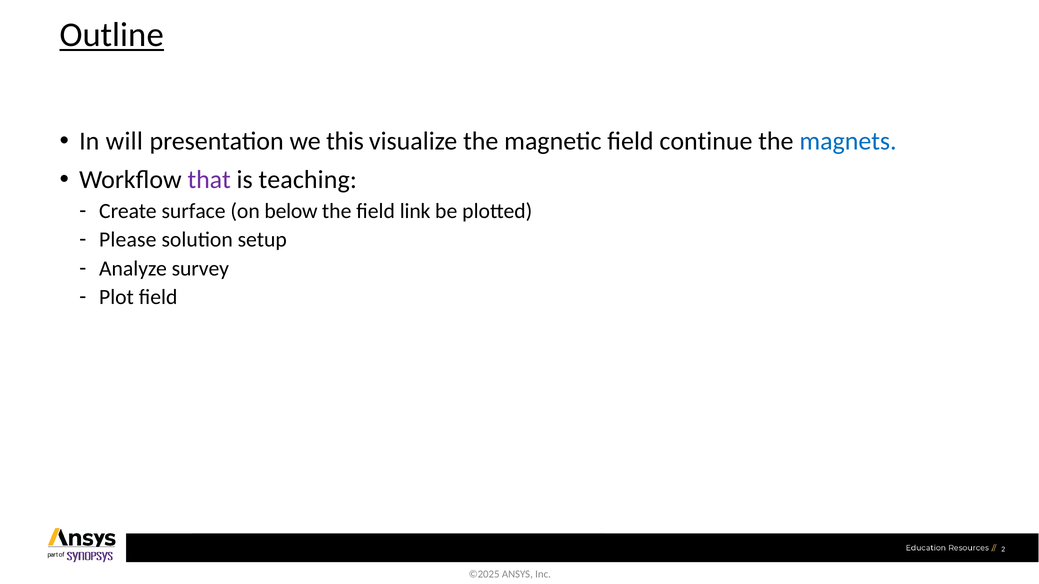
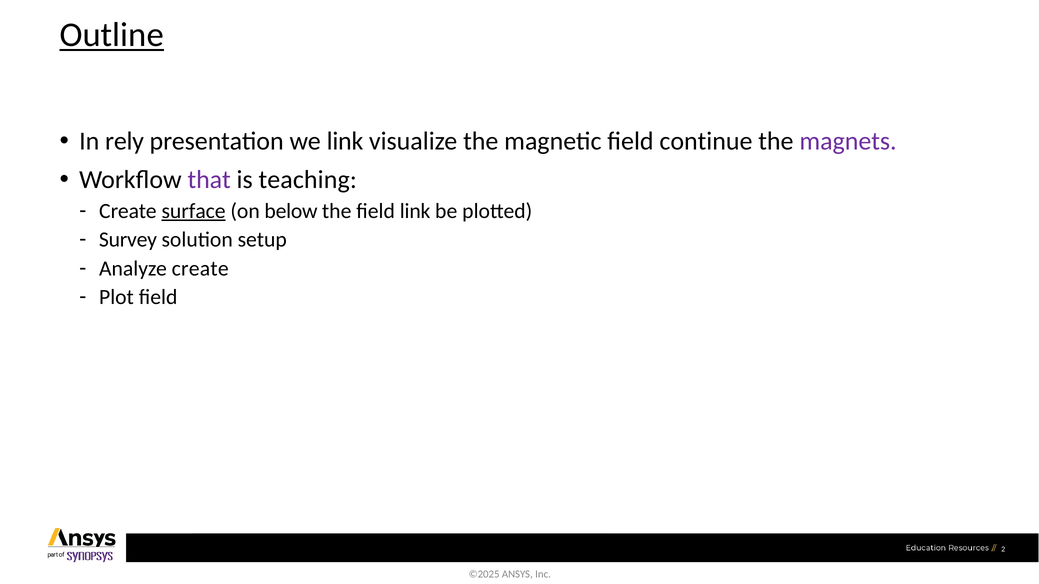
will: will -> rely (125, 141)
we this: this -> link (345, 141)
magnets colour: blue -> purple (848, 141)
surface underline: none -> present (194, 211)
Please: Please -> Survey (128, 240)
Analyze survey: survey -> create (200, 269)
